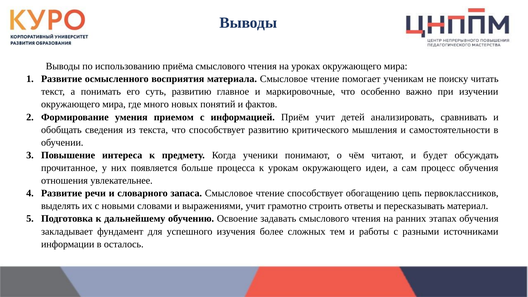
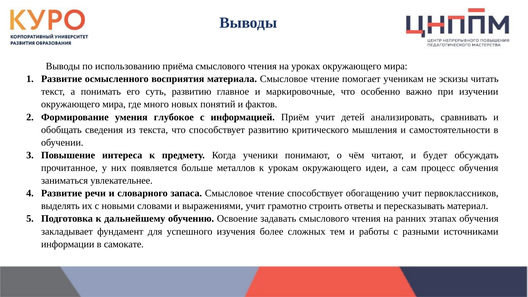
поиску: поиску -> эскизы (454, 79)
приемом: приемом -> глубокое (174, 117)
процесса: процесса -> металлов (236, 168)
отношения: отношения -> заниматься (65, 181)
обогащению цепь: цепь -> учит (412, 193)
осталось: осталось -> самокате (124, 244)
